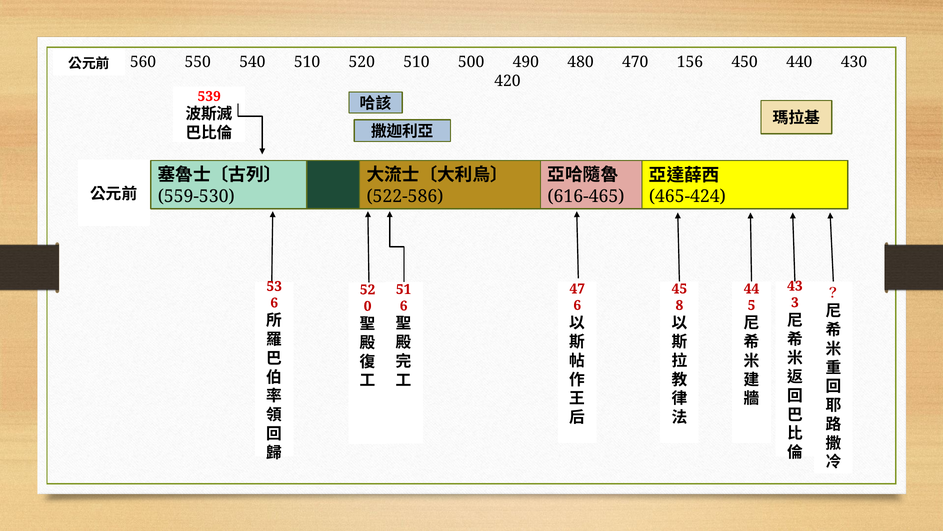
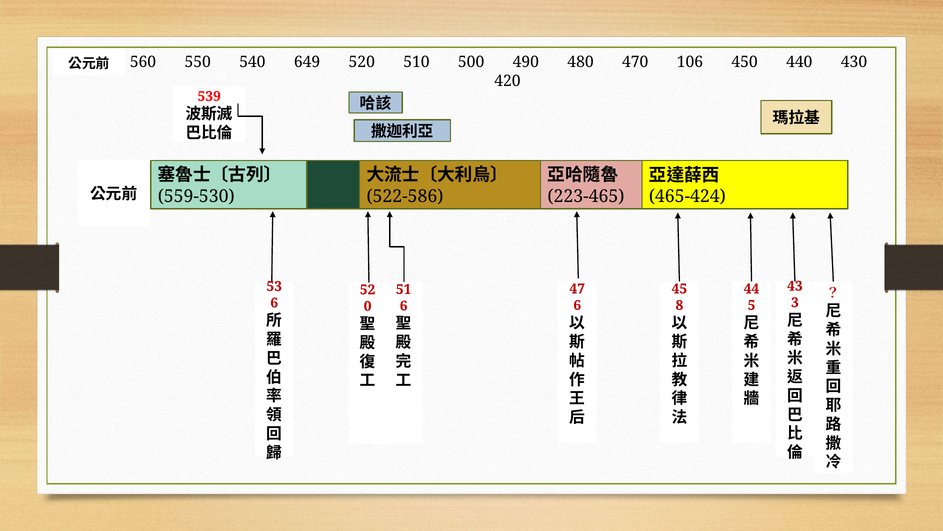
540 510: 510 -> 649 (307, 62)
156: 156 -> 106 (690, 62)
616-465: 616-465 -> 223-465 (586, 196)
